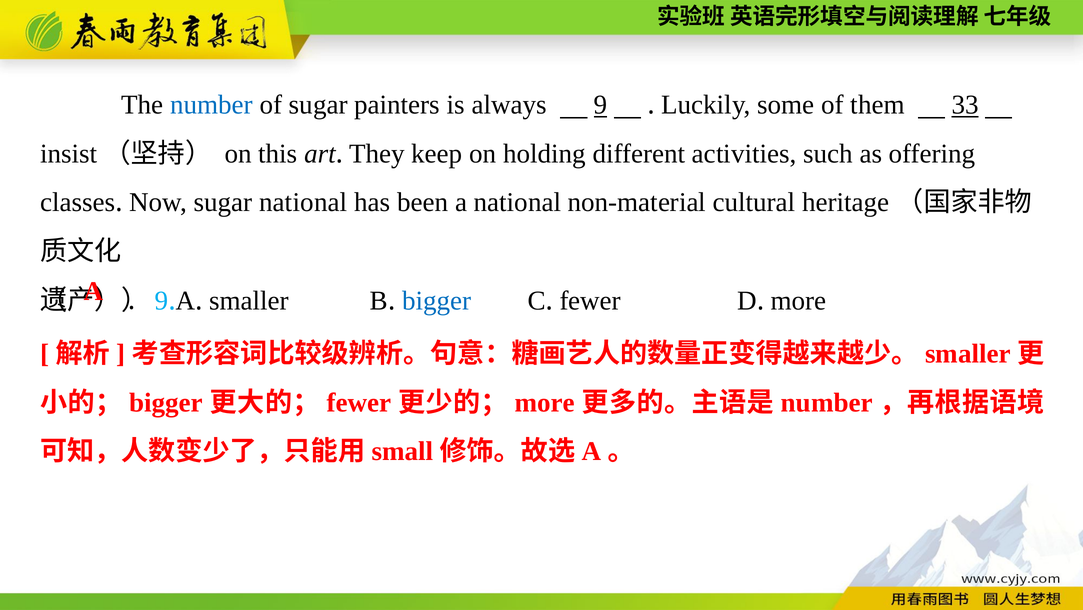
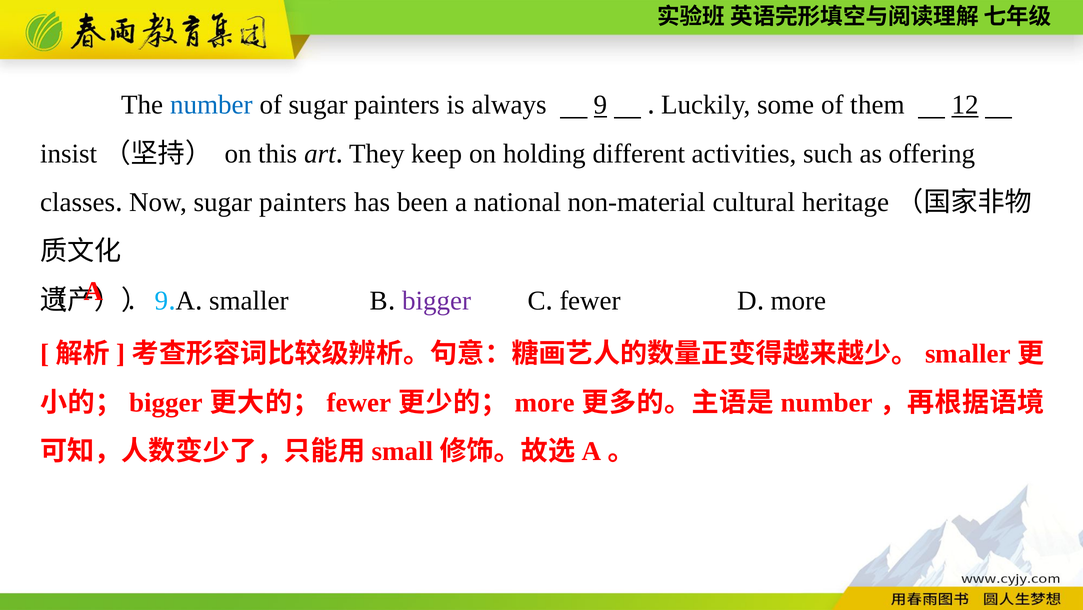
33: 33 -> 12 (965, 105)
Now sugar national: national -> painters (303, 202)
bigger colour: blue -> purple (437, 300)
